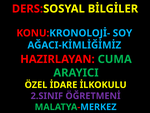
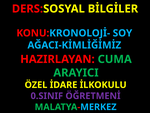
2.SINIF: 2.SINIF -> 0.SINIF (47, 96)
